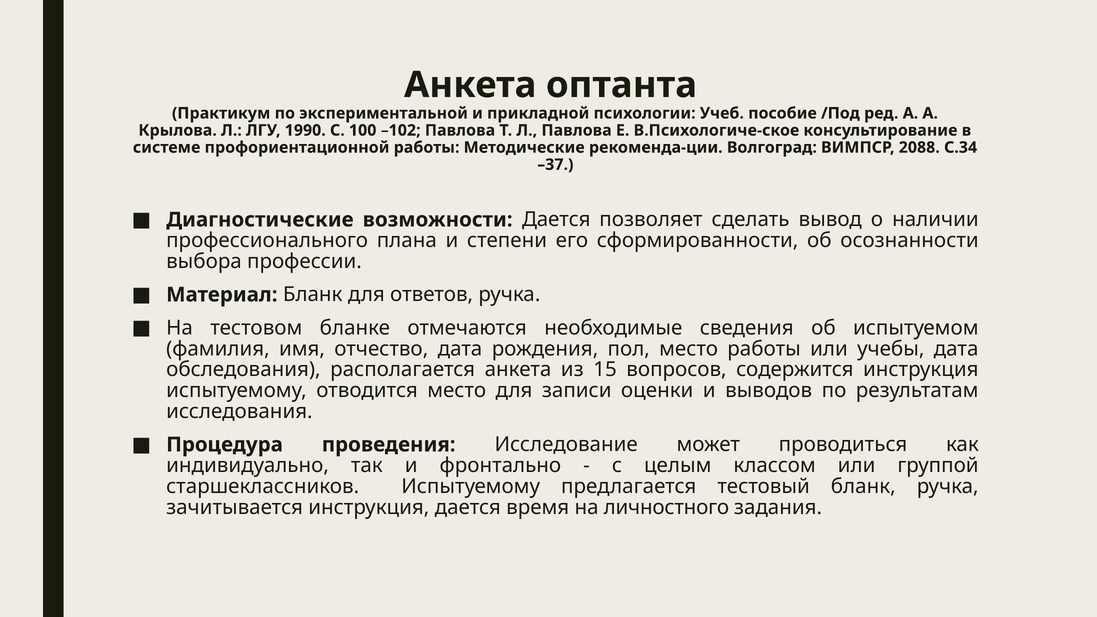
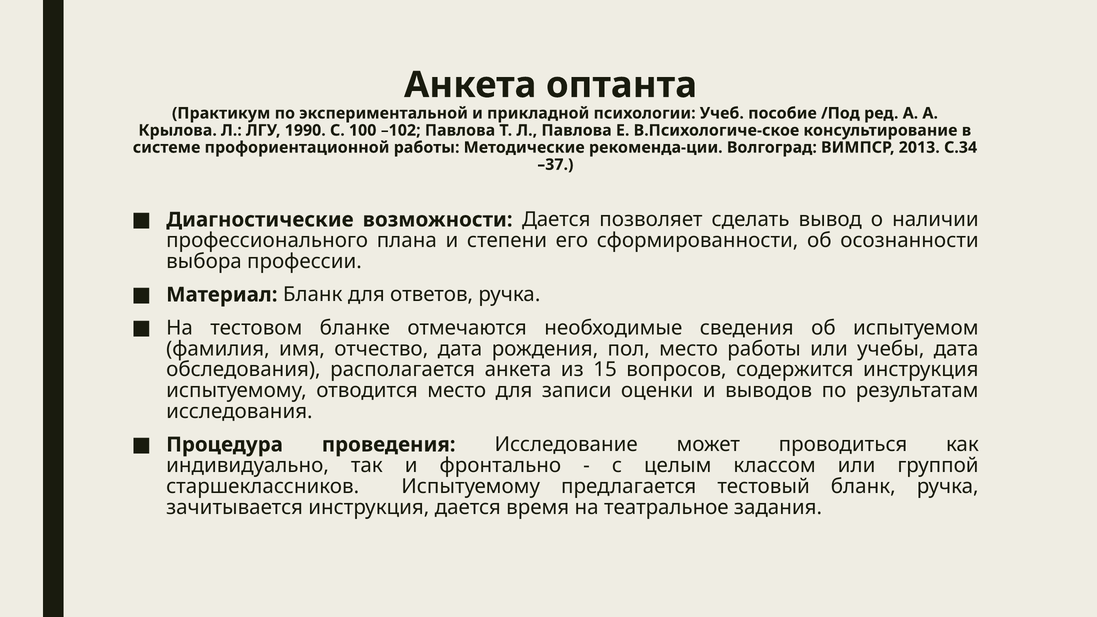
2088: 2088 -> 2013 (919, 147)
личностного: личностного -> театральное (666, 507)
